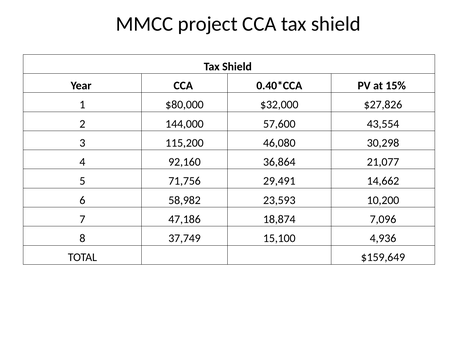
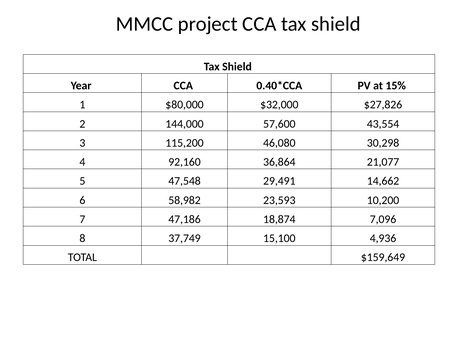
71,756: 71,756 -> 47,548 (185, 181)
